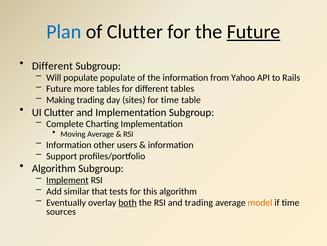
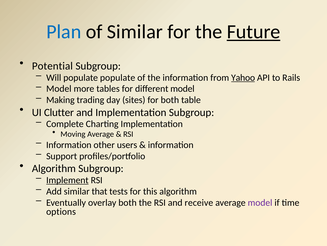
of Clutter: Clutter -> Similar (135, 32)
Different: Different -> Potential (52, 66)
Yahoo underline: none -> present (243, 77)
Future: Future -> Model (59, 89)
different tables: tables -> model (182, 89)
for time: time -> both (170, 100)
both underline: present -> none (128, 202)
and trading: trading -> receive (199, 202)
model colour: orange -> purple (260, 202)
sources: sources -> options (61, 211)
